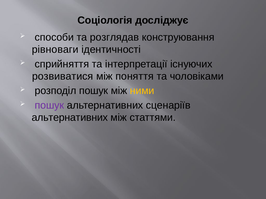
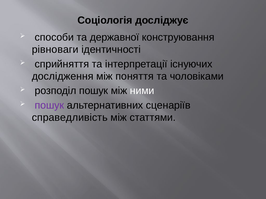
розглядав: розглядав -> державної (115, 37)
розвиватися: розвиватися -> дослідження (63, 77)
ними colour: yellow -> white (142, 91)
альтернативних: альтернативних -> справедливість (70, 118)
